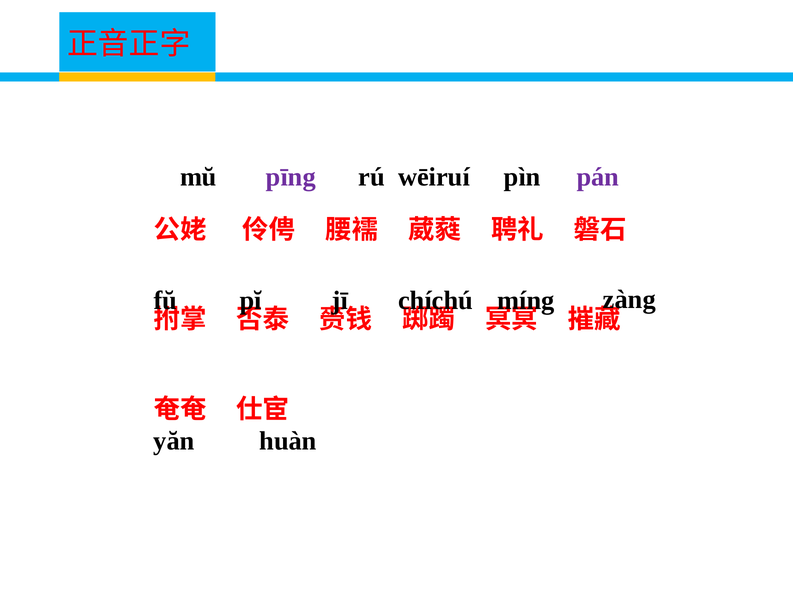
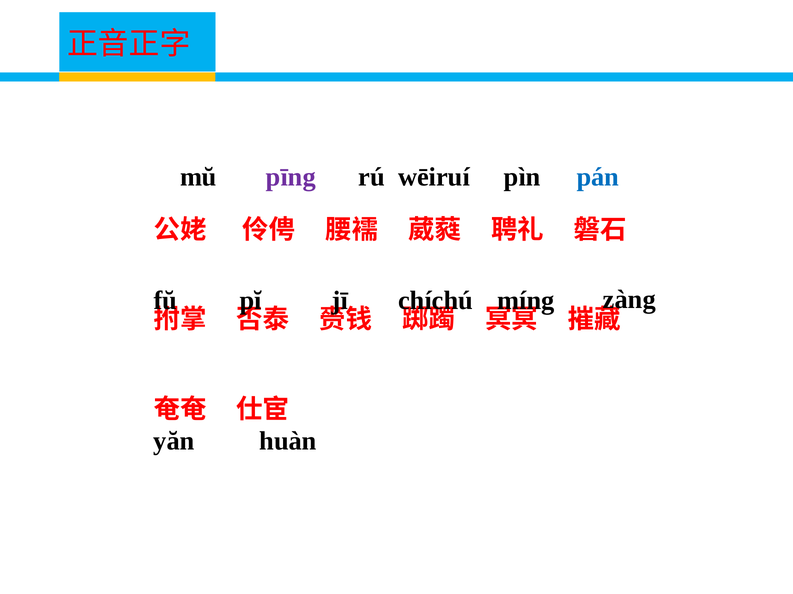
pán colour: purple -> blue (598, 177)
